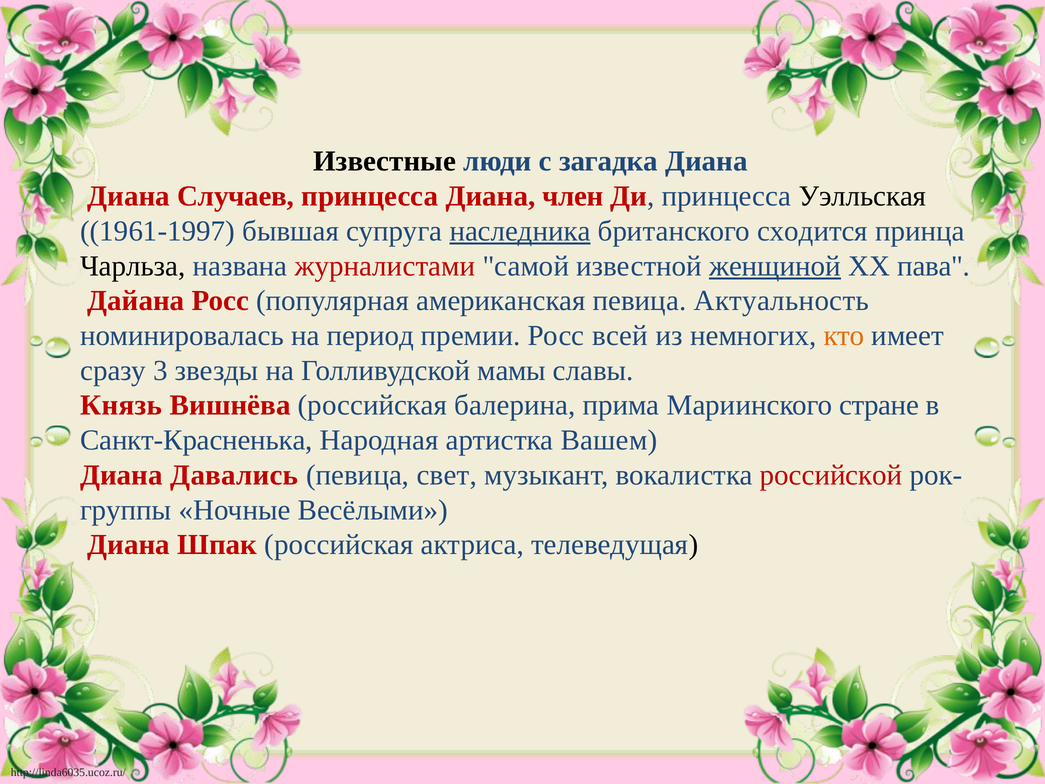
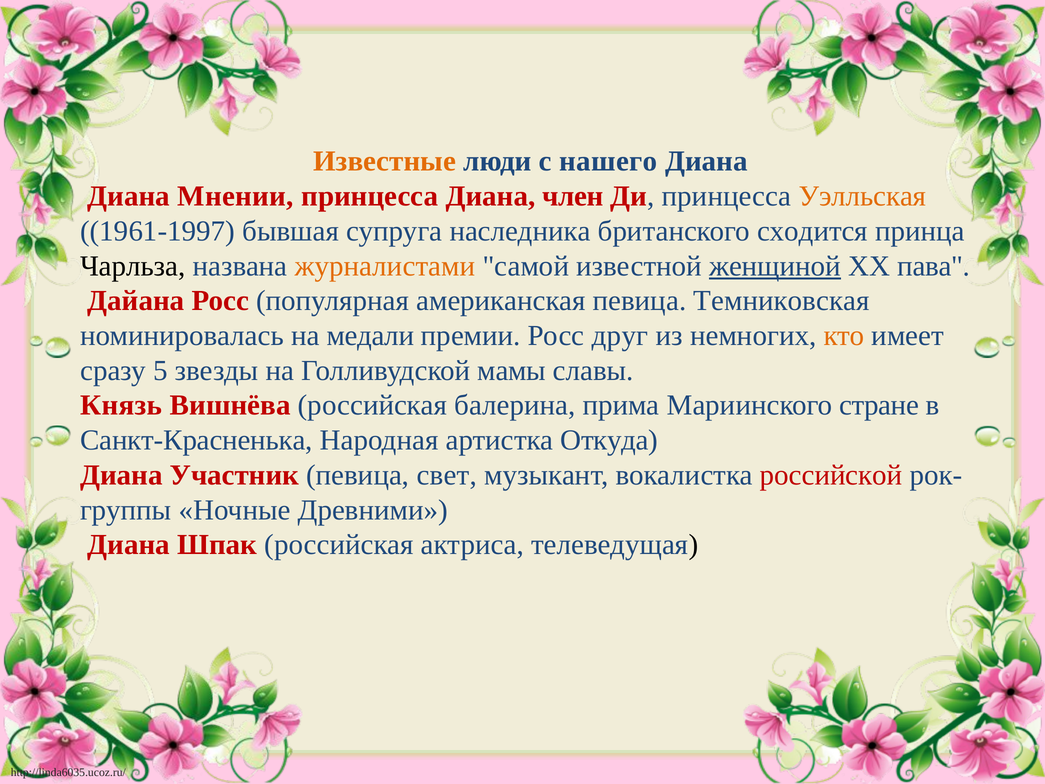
Известные colour: black -> orange (385, 161)
загадка: загадка -> нашего (608, 161)
Случаев: Случаев -> Мнении (235, 196)
Уэлльская colour: black -> orange (862, 196)
наследника underline: present -> none (520, 231)
журналистами colour: red -> orange (385, 266)
Актуальность: Актуальность -> Темниковская (781, 301)
период: период -> медали (370, 336)
всей: всей -> друг (620, 336)
3: 3 -> 5 (160, 370)
Вашем: Вашем -> Откуда (609, 440)
Давались: Давались -> Участник (234, 475)
Весёлыми: Весёлыми -> Древними (373, 510)
